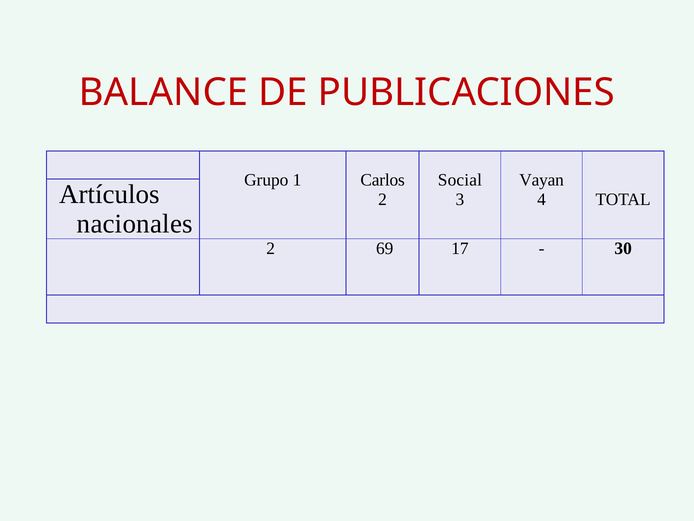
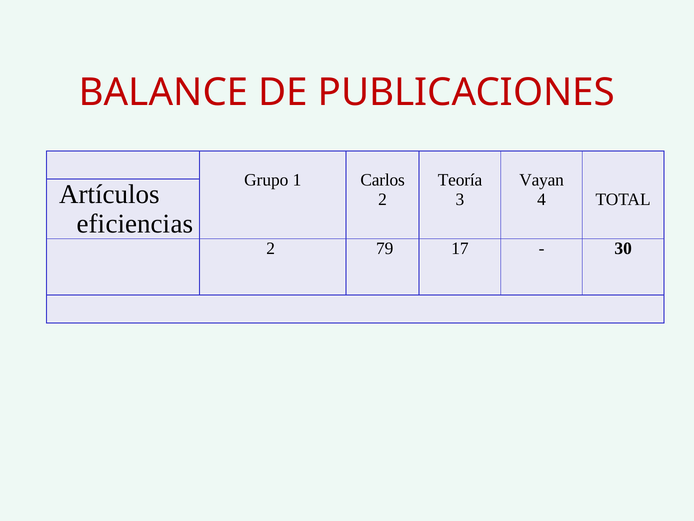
Social: Social -> Teoría (460, 180)
nacionales: nacionales -> eficiencias (135, 224)
69: 69 -> 79 (385, 248)
